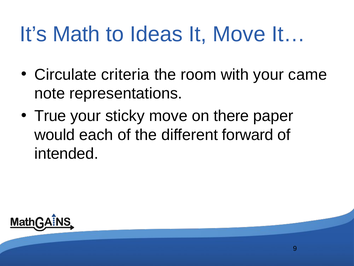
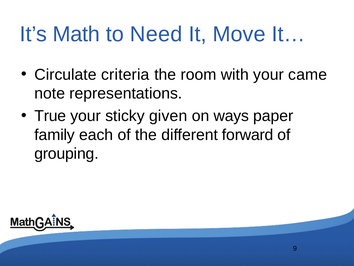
Ideas: Ideas -> Need (156, 34)
sticky move: move -> given (168, 116)
there: there -> ways (231, 116)
would: would -> family (55, 135)
intended: intended -> grouping (66, 153)
